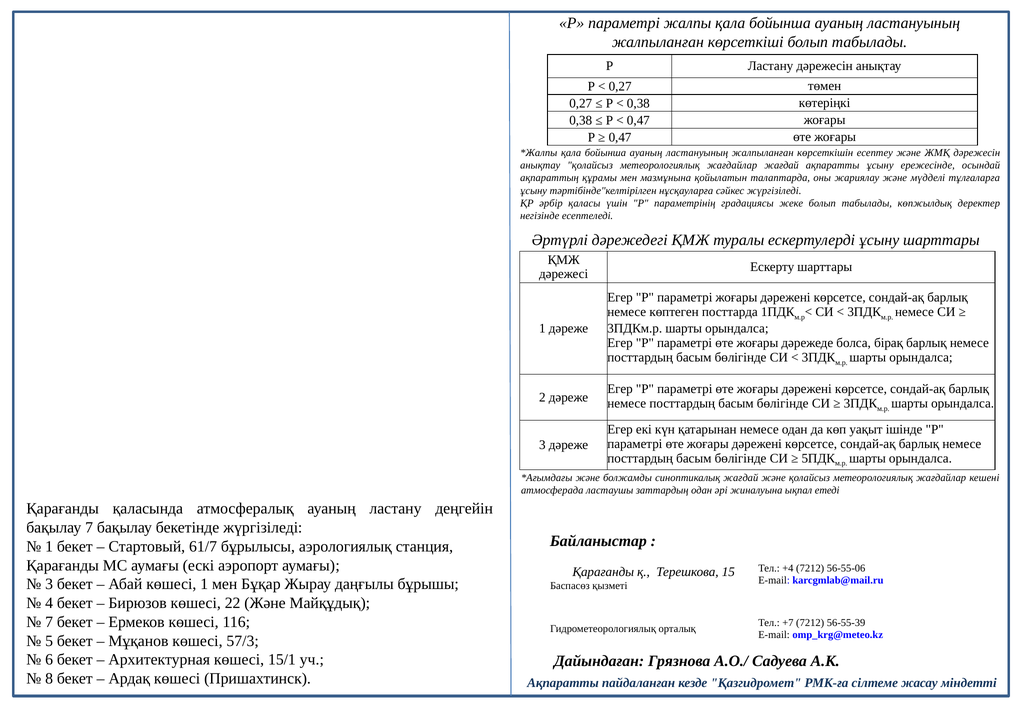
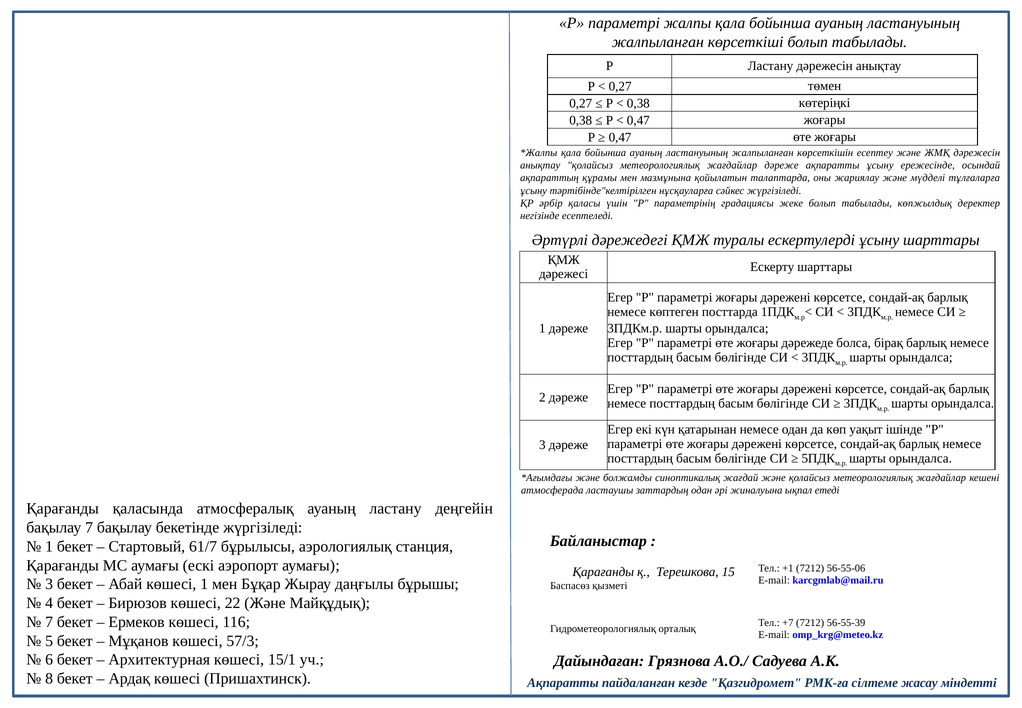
жағдайлар жағдай: жағдай -> дәреже (782, 165)
+4: +4 -> +1 (788, 568)
